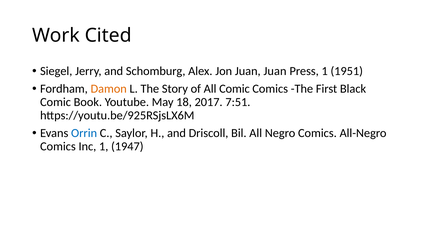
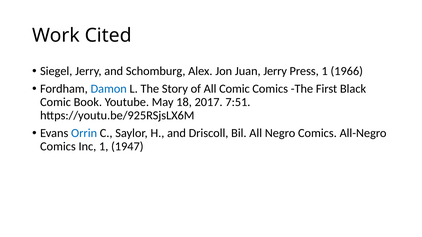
Juan Juan: Juan -> Jerry (275, 71)
1951: 1951 -> 1966 (347, 71)
Damon colour: orange -> blue (109, 89)
